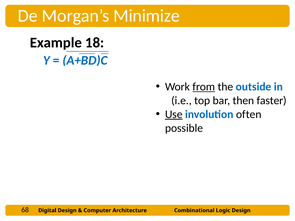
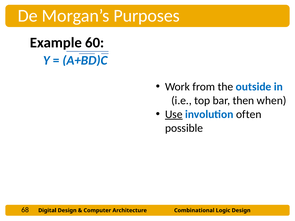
Minimize: Minimize -> Purposes (147, 16)
18: 18 -> 60 (95, 43)
from underline: present -> none (204, 87)
faster: faster -> when (272, 101)
